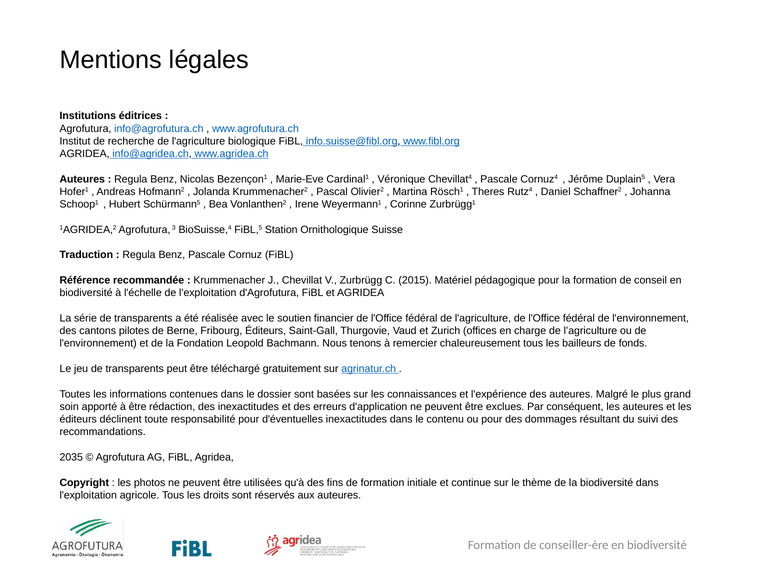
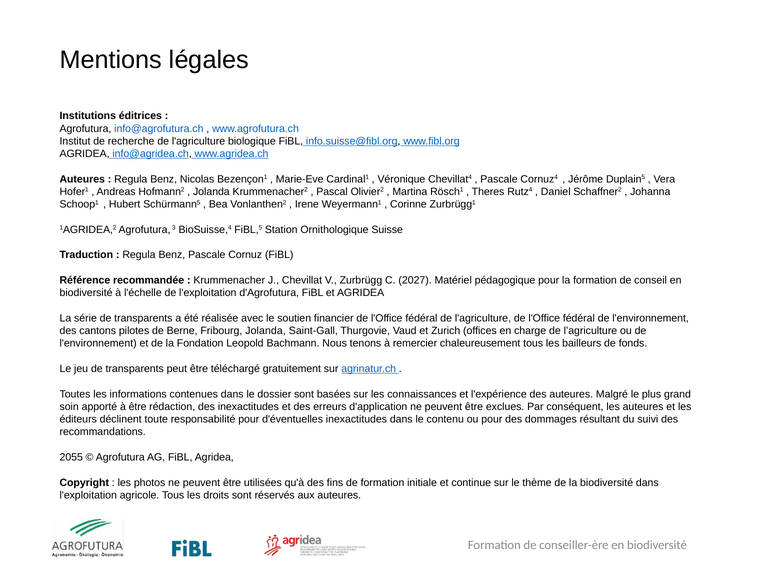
2015: 2015 -> 2027 (415, 280)
Fribourg Éditeurs: Éditeurs -> Jolanda (266, 331)
2035: 2035 -> 2055 (71, 457)
